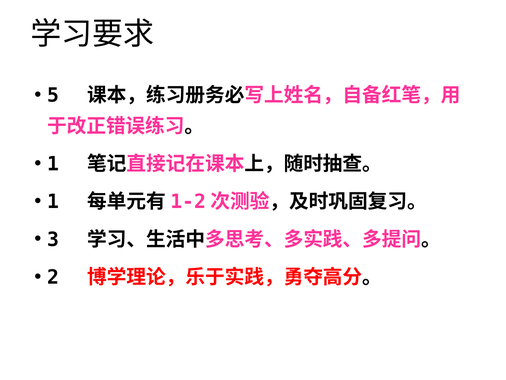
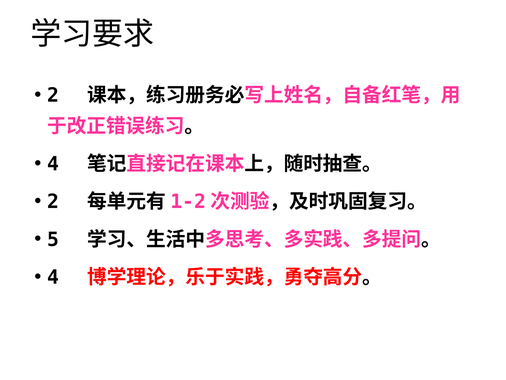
5: 5 -> 2 (53, 95)
1: 1 -> 4 (53, 164)
1: 1 -> 2 (53, 202)
3: 3 -> 5 (53, 239)
2: 2 -> 4 (53, 277)
